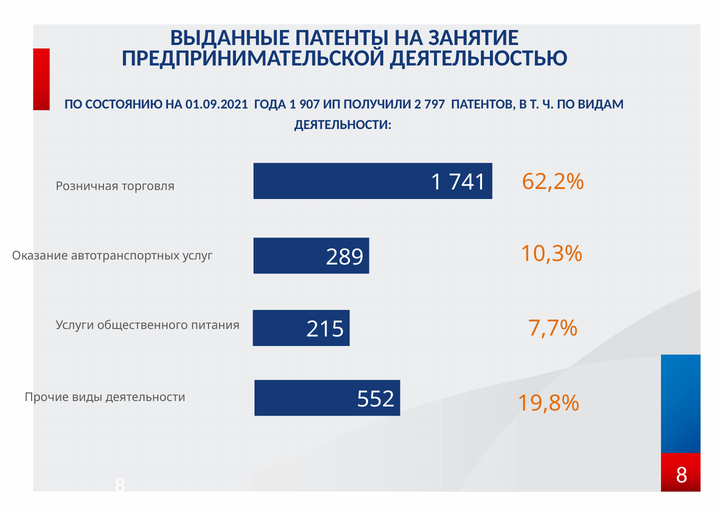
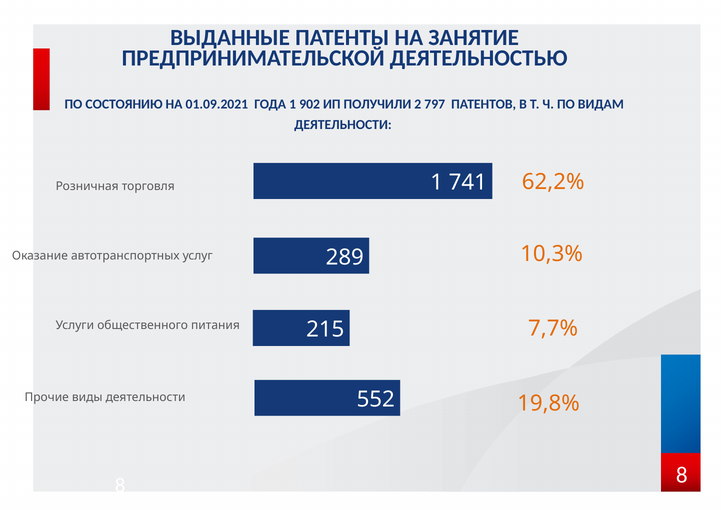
907: 907 -> 902 (310, 104)
